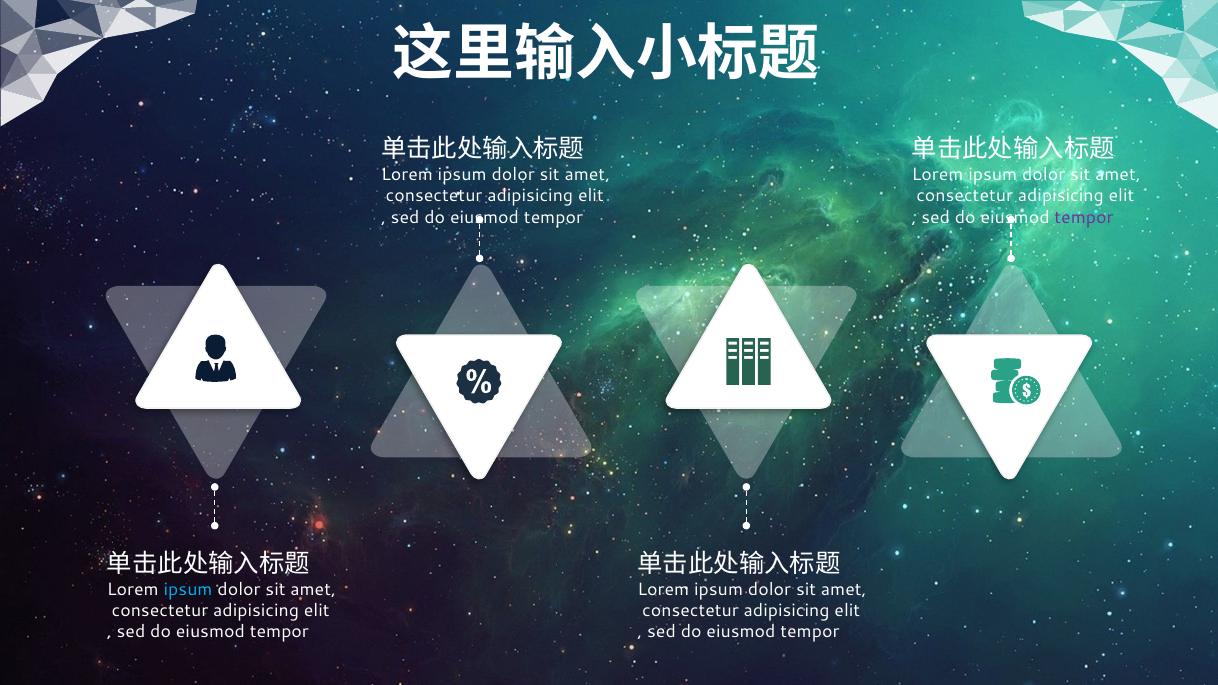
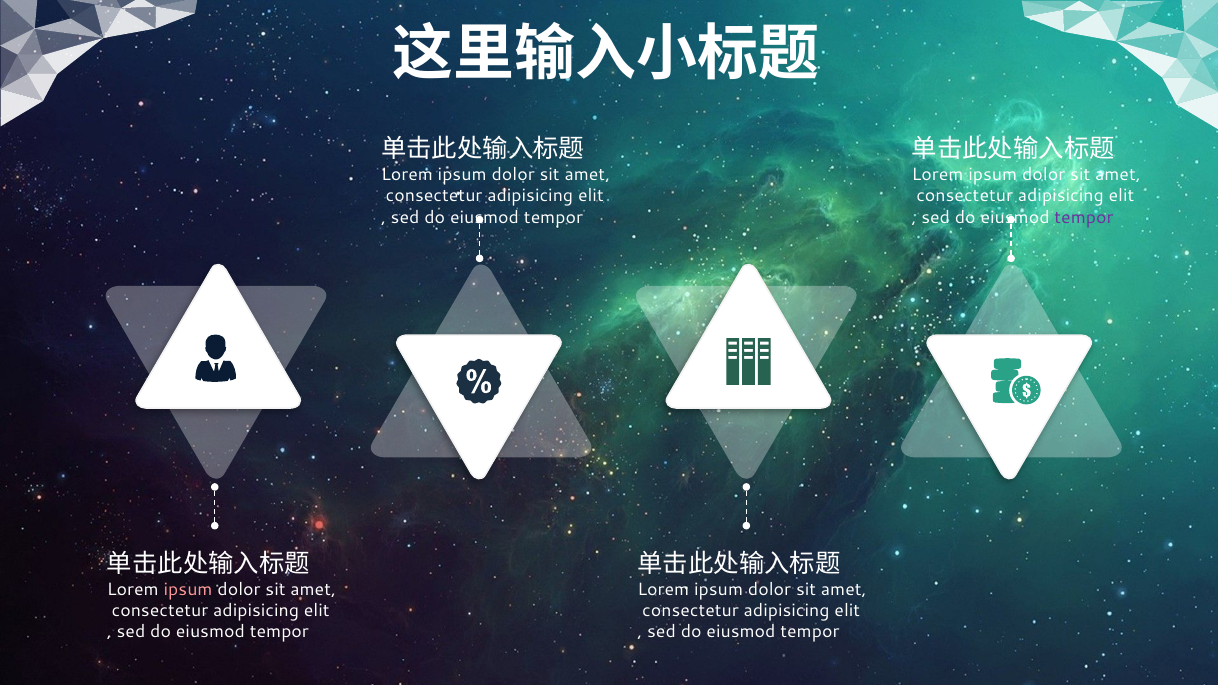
ipsum colour: light blue -> pink (188, 589)
